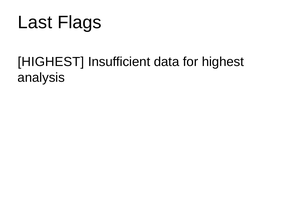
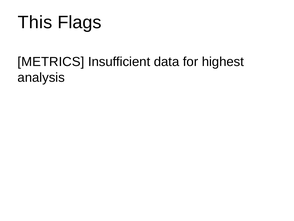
Last: Last -> This (35, 22)
HIGHEST: HIGHEST -> METRICS (51, 62)
